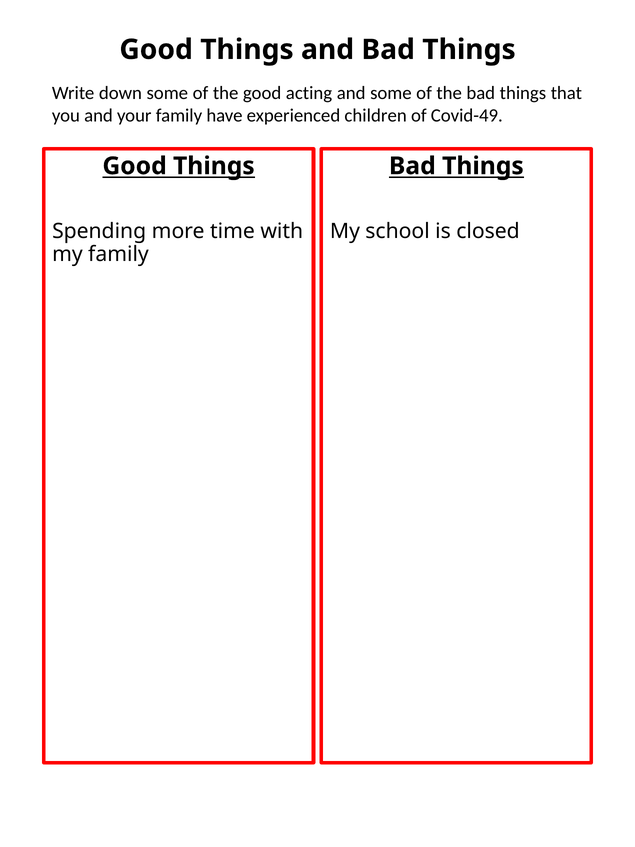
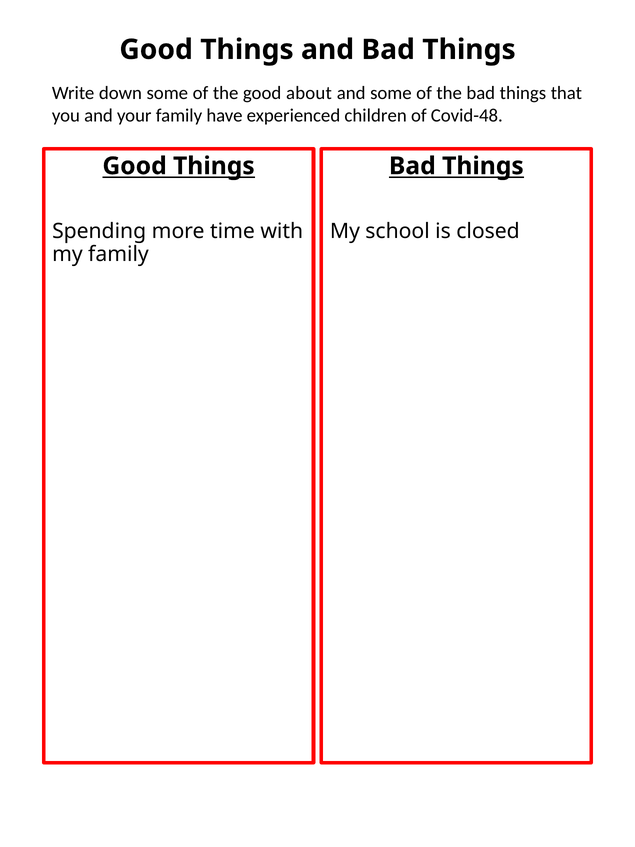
acting: acting -> about (309, 93)
Covid-49: Covid-49 -> Covid-48 (467, 116)
